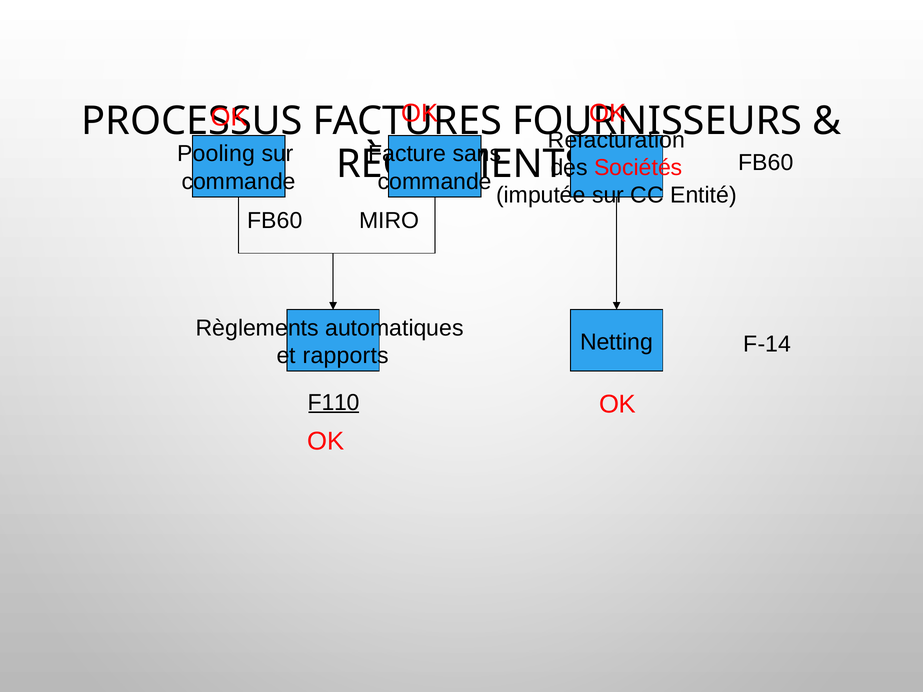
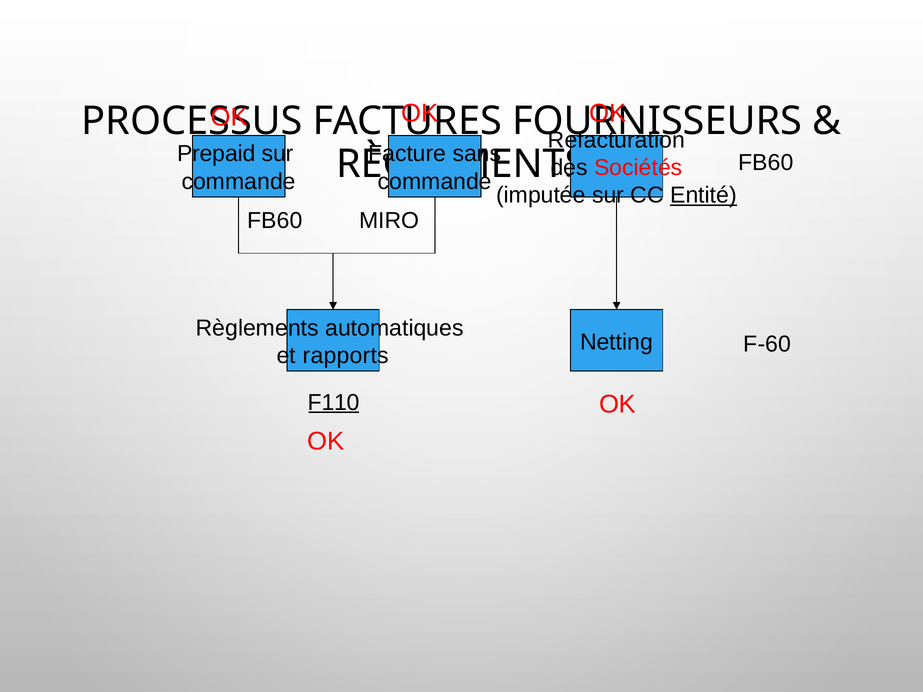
Pooling: Pooling -> Prepaid (216, 154)
Entité underline: none -> present (703, 195)
F-14: F-14 -> F-60 (767, 344)
